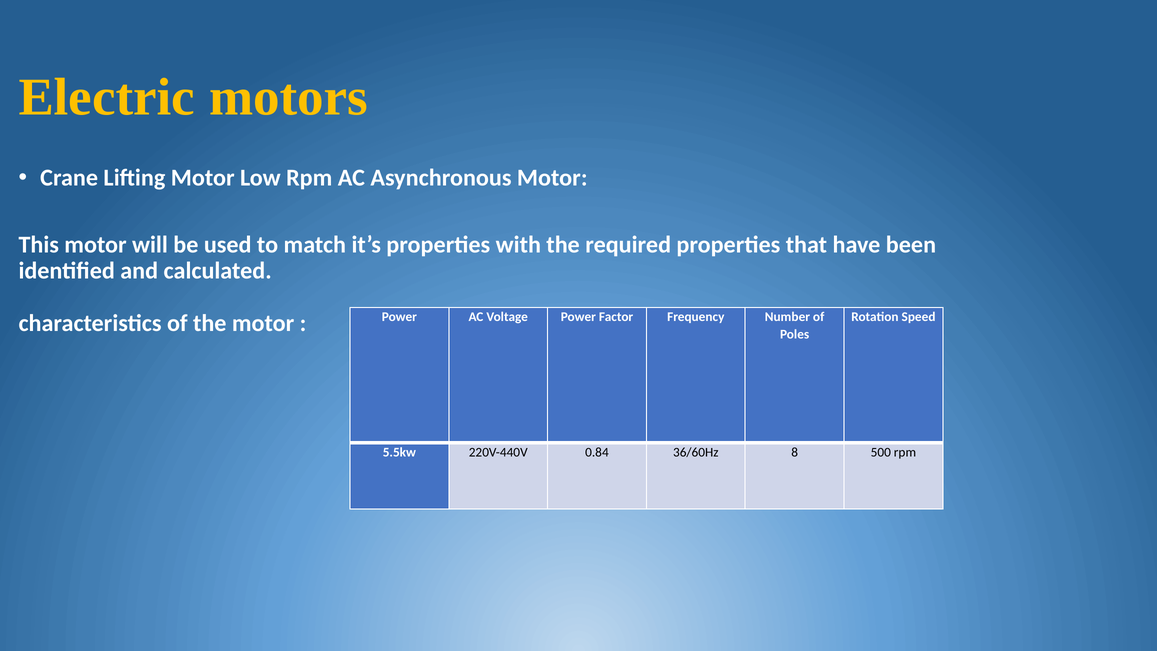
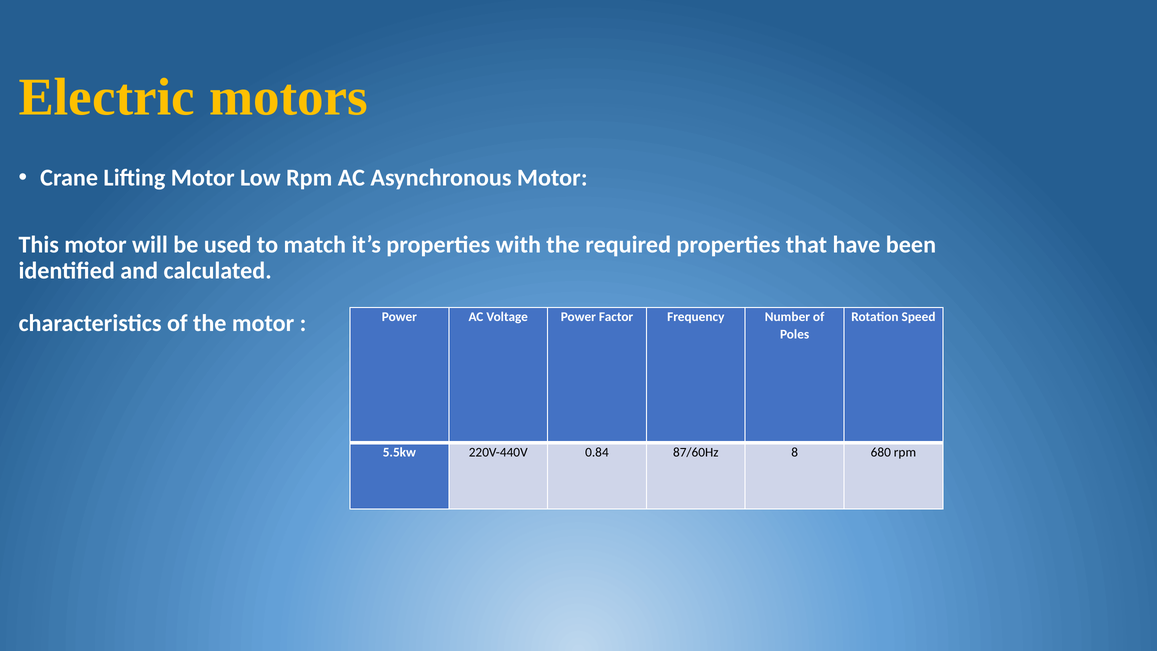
36/60Hz: 36/60Hz -> 87/60Hz (696, 452)
500: 500 -> 680 (881, 452)
